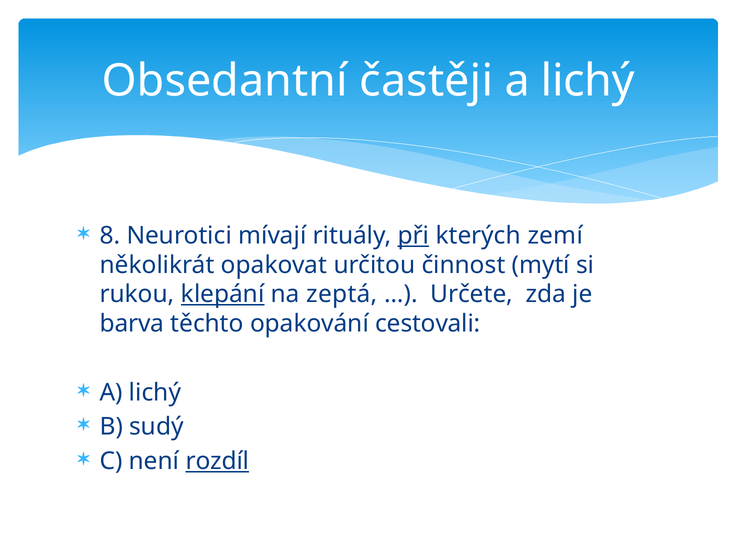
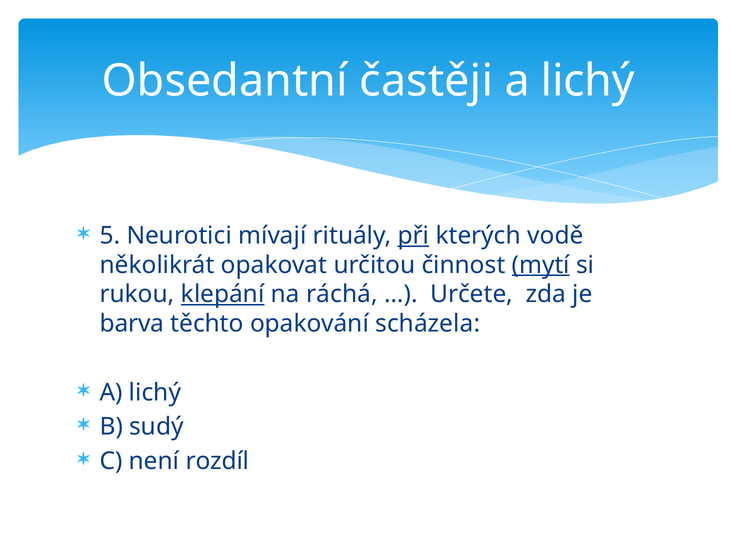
8: 8 -> 5 (110, 235)
zemí: zemí -> vodě (555, 235)
mytí underline: none -> present (541, 265)
zeptá: zeptá -> ráchá (342, 294)
cestovali: cestovali -> scházela (428, 324)
rozdíl underline: present -> none (218, 461)
